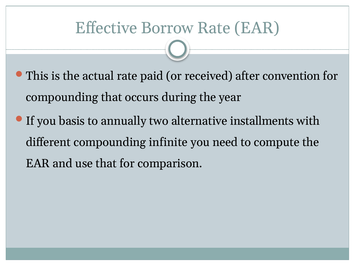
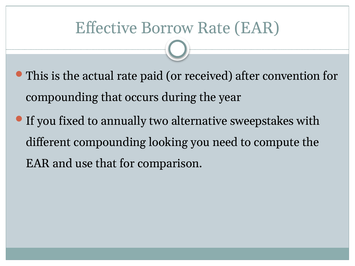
basis: basis -> fixed (72, 121)
installments: installments -> sweepstakes (262, 121)
infinite: infinite -> looking (168, 142)
